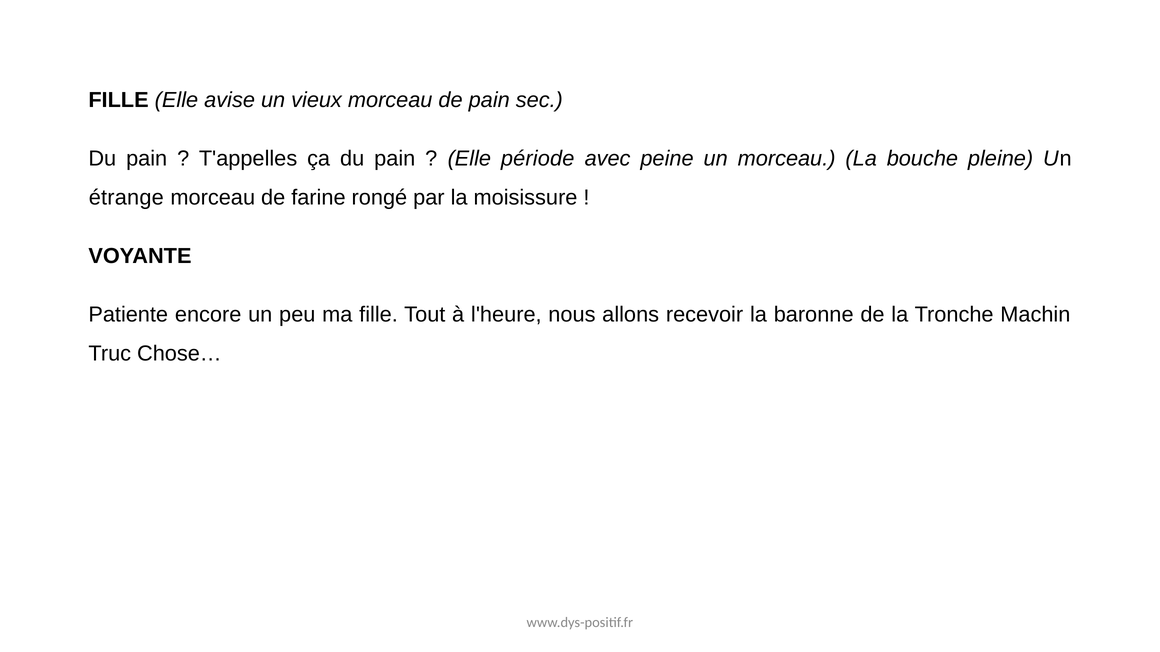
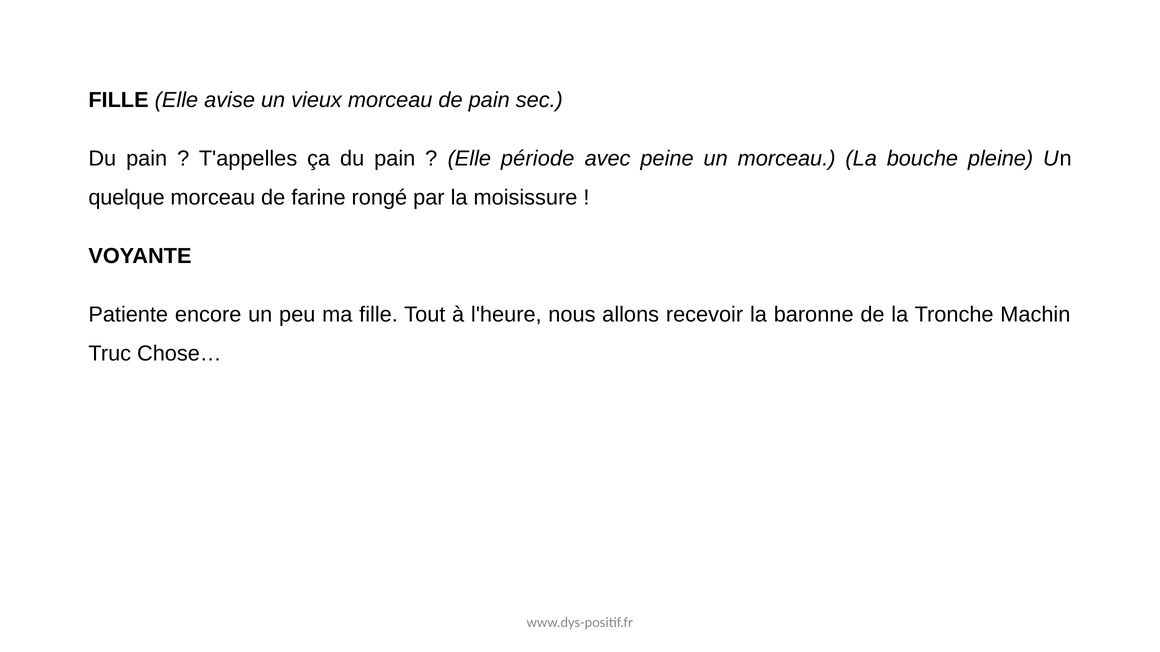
étrange: étrange -> quelque (127, 198)
